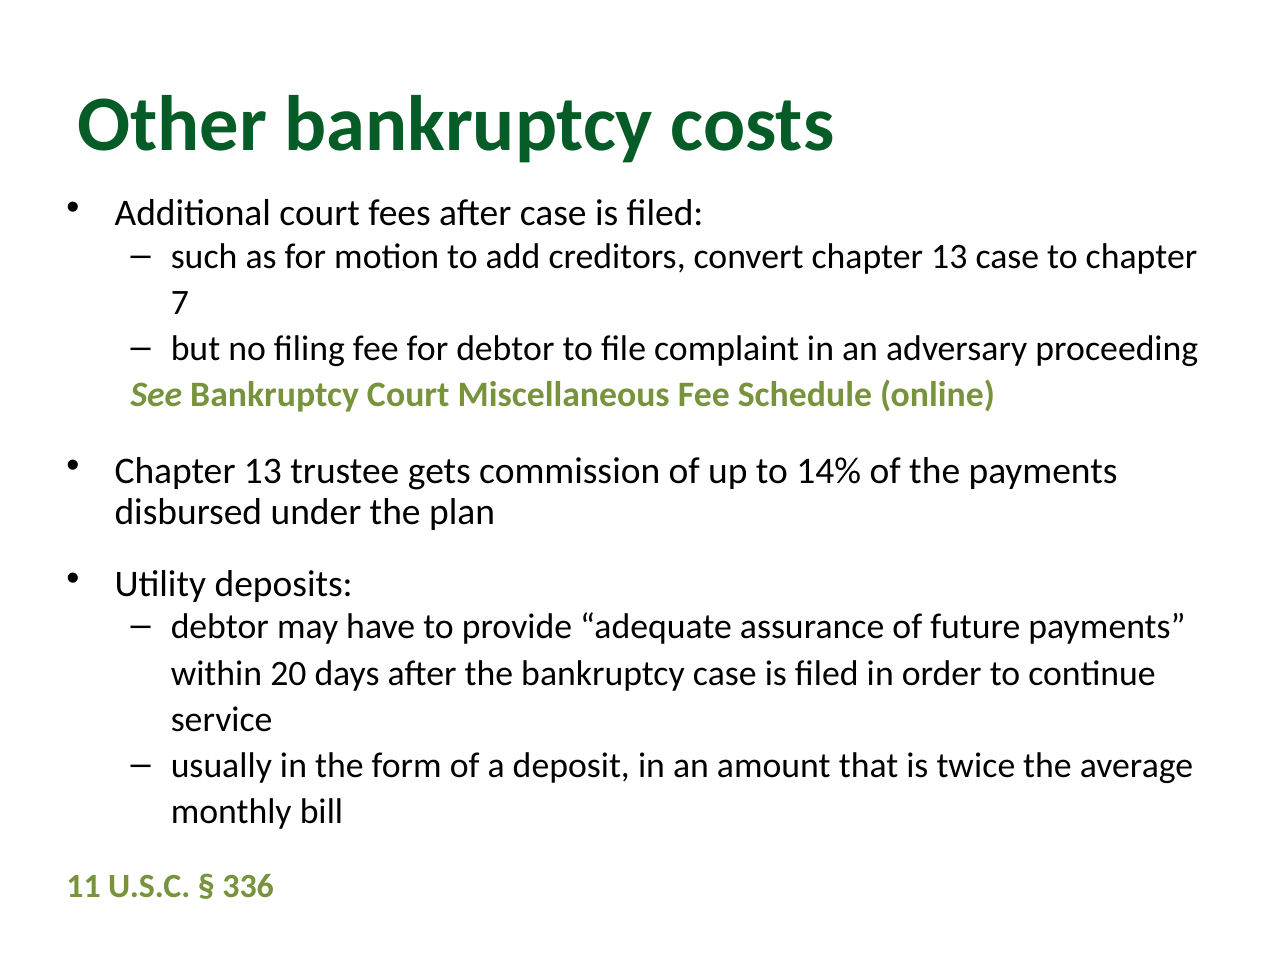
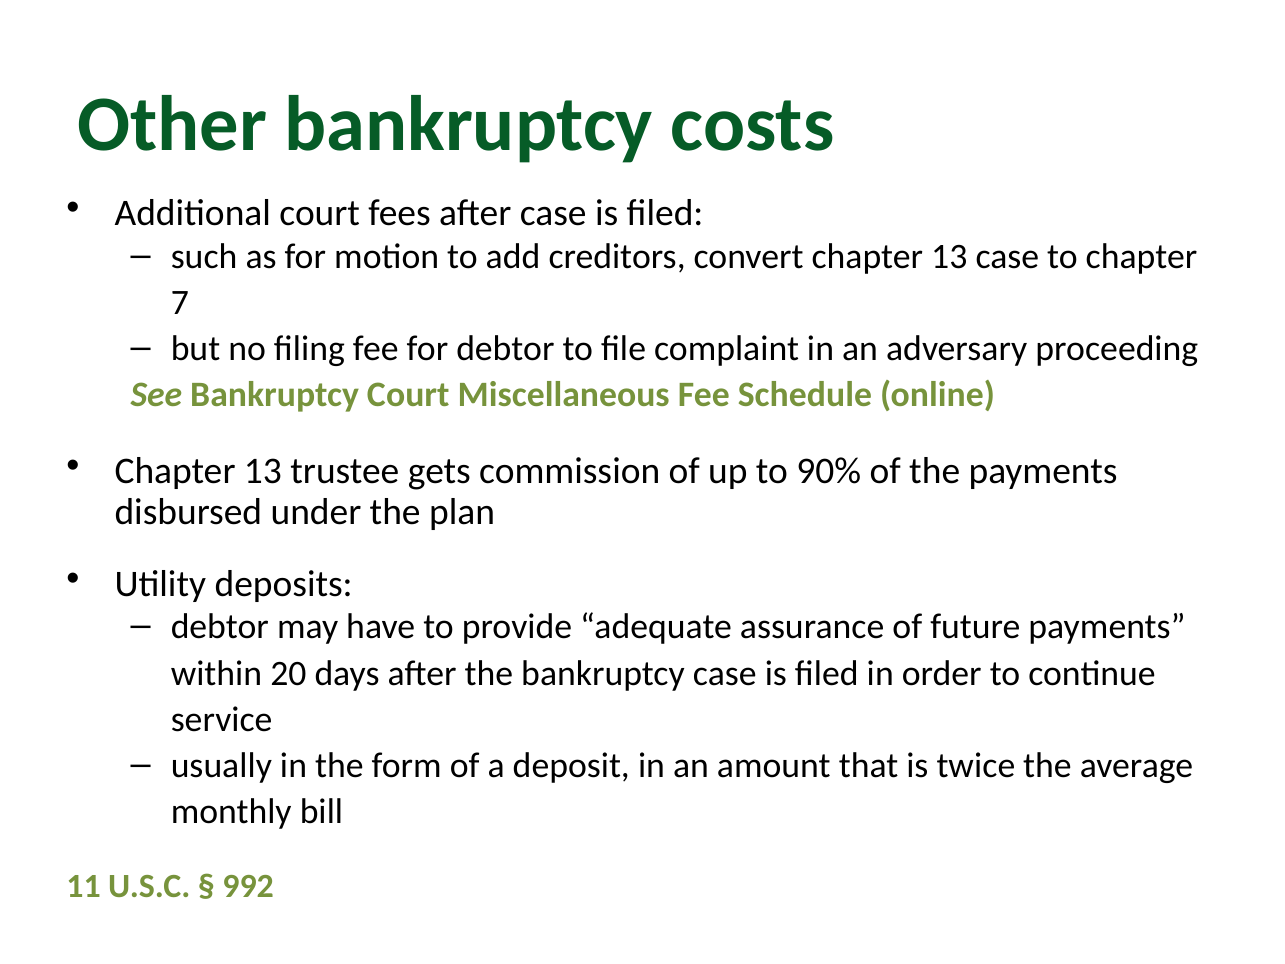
14%: 14% -> 90% (829, 471)
336: 336 -> 992 (248, 886)
